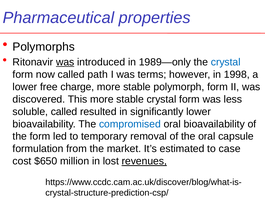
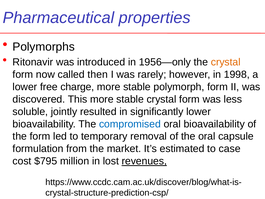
was underline: present -> none (65, 62)
1989—only: 1989—only -> 1956—only (165, 62)
crystal colour: blue -> orange (226, 62)
path: path -> then (98, 74)
terms: terms -> rarely (152, 74)
soluble called: called -> jointly (64, 111)
$650: $650 -> $795 (46, 161)
